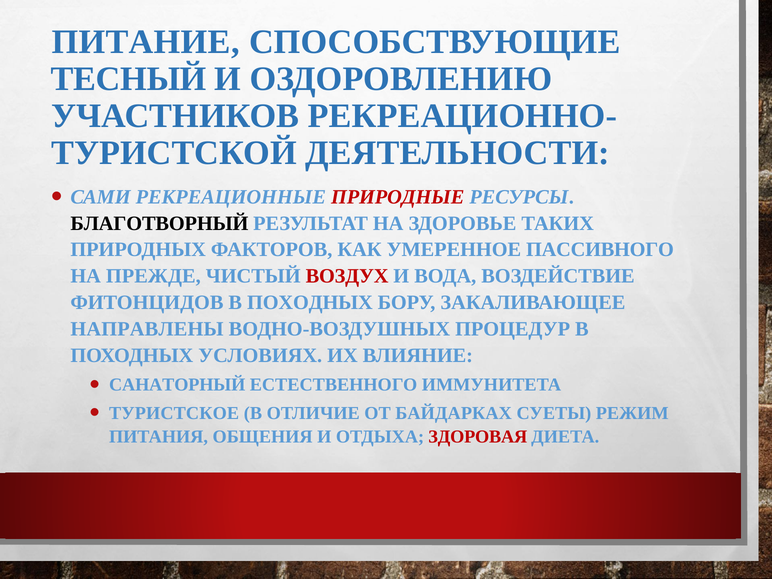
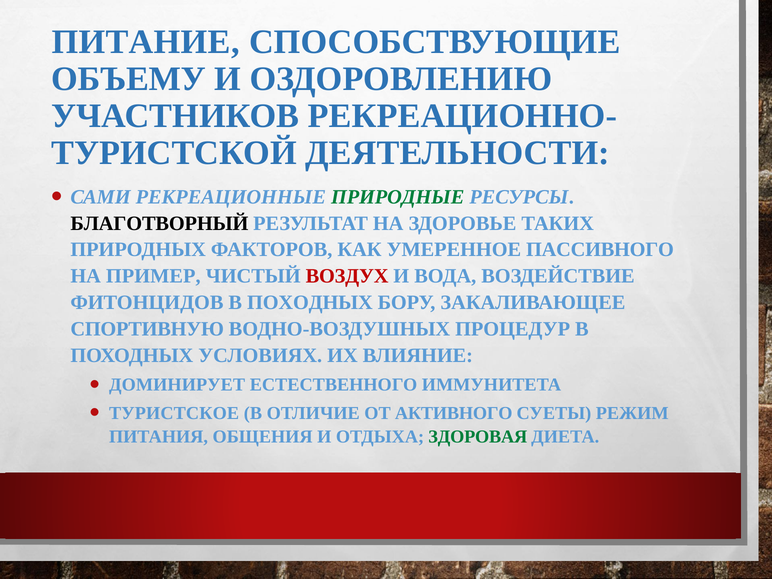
ТЕСНЫЙ: ТЕСНЫЙ -> ОБЪЕМУ (129, 79)
ПРИРОДНЫЕ colour: red -> green (398, 197)
ПРЕЖДЕ: ПРЕЖДЕ -> ПРИМЕР (153, 276)
НАПРАВЛЕНЫ: НАПРАВЛЕНЫ -> СПОРТИВНУЮ (147, 329)
САНАТОРНЫЙ: САНАТОРНЫЙ -> ДОМИНИРУЕТ (177, 385)
БАЙДАРКАХ: БАЙДАРКАХ -> АКТИВНОГО (454, 413)
ЗДОРОВАЯ colour: red -> green (478, 437)
